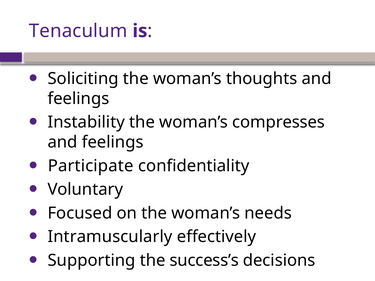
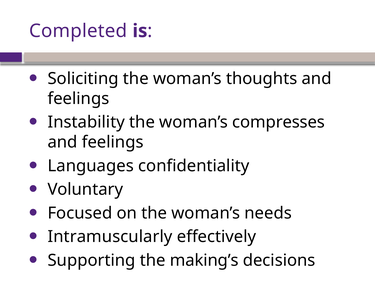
Tenaculum: Tenaculum -> Completed (78, 31)
Participate: Participate -> Languages (91, 166)
success’s: success’s -> making’s (204, 261)
